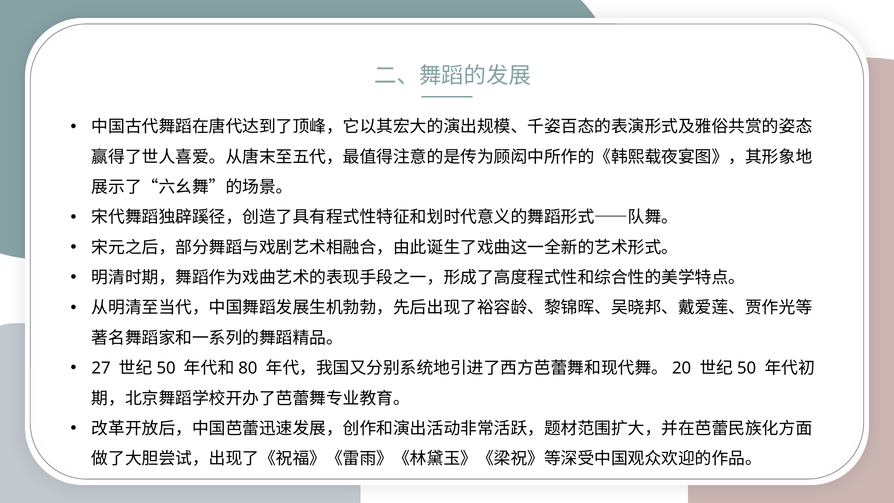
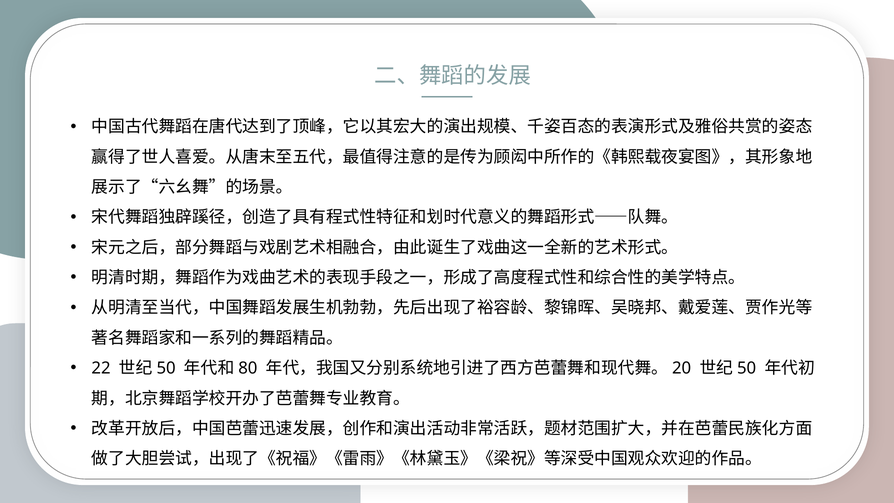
27: 27 -> 22 (101, 368)
